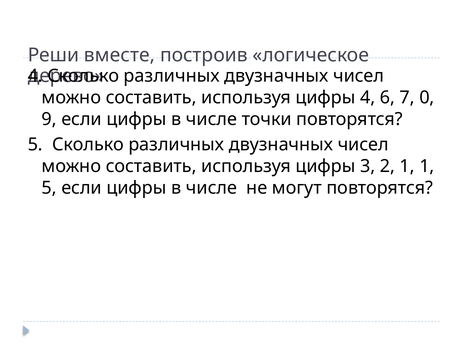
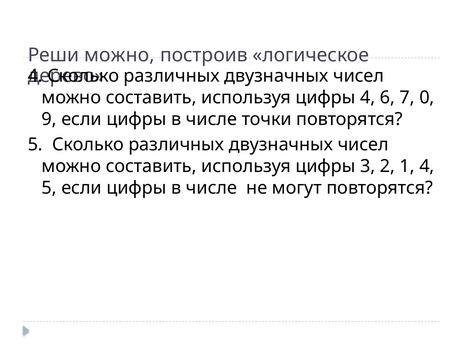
Реши вместе: вместе -> можно (119, 55)
1 1: 1 -> 4 (427, 166)
